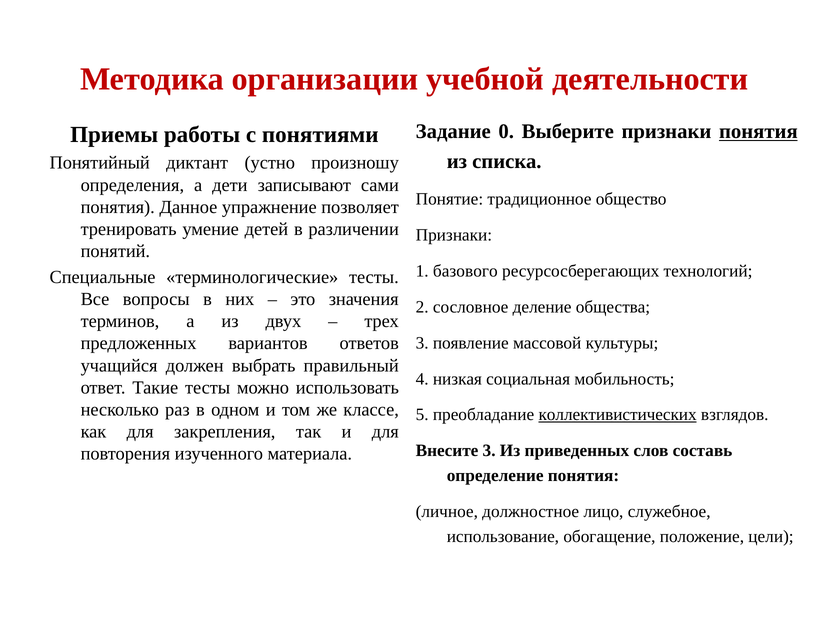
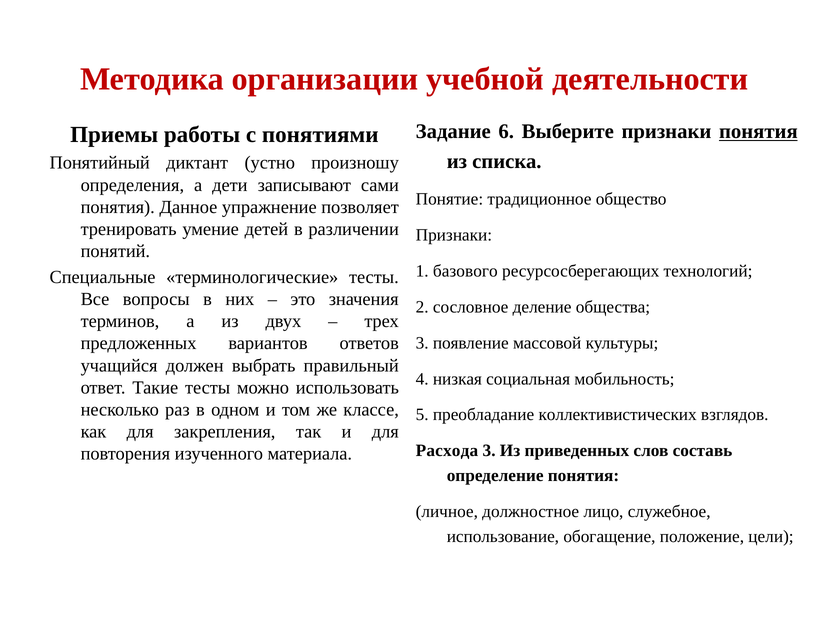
0: 0 -> 6 (506, 131)
коллективистических underline: present -> none (618, 415)
Внесите: Внесите -> Расхода (447, 451)
